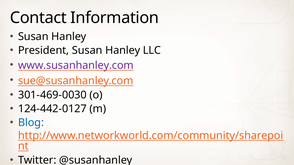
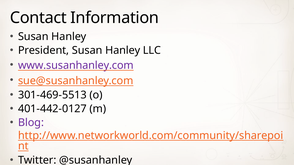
301-469-0030: 301-469-0030 -> 301-469-5513 (52, 95)
124-442-0127: 124-442-0127 -> 401-442-0127 (52, 109)
Blog colour: blue -> purple (31, 123)
